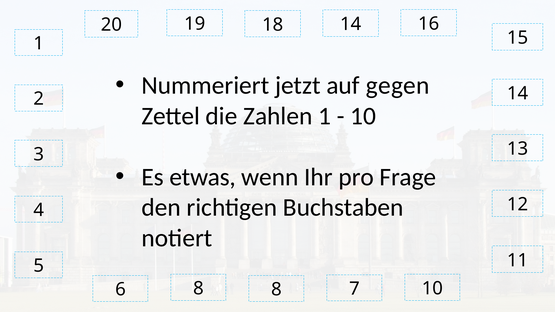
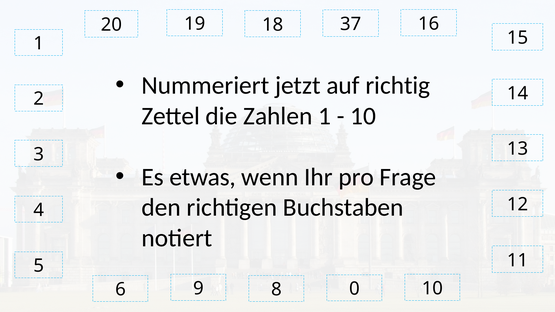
18 14: 14 -> 37 (351, 24)
gegen: gegen -> richtig (398, 86)
6 8: 8 -> 9 (198, 288)
7: 7 -> 0 (354, 289)
